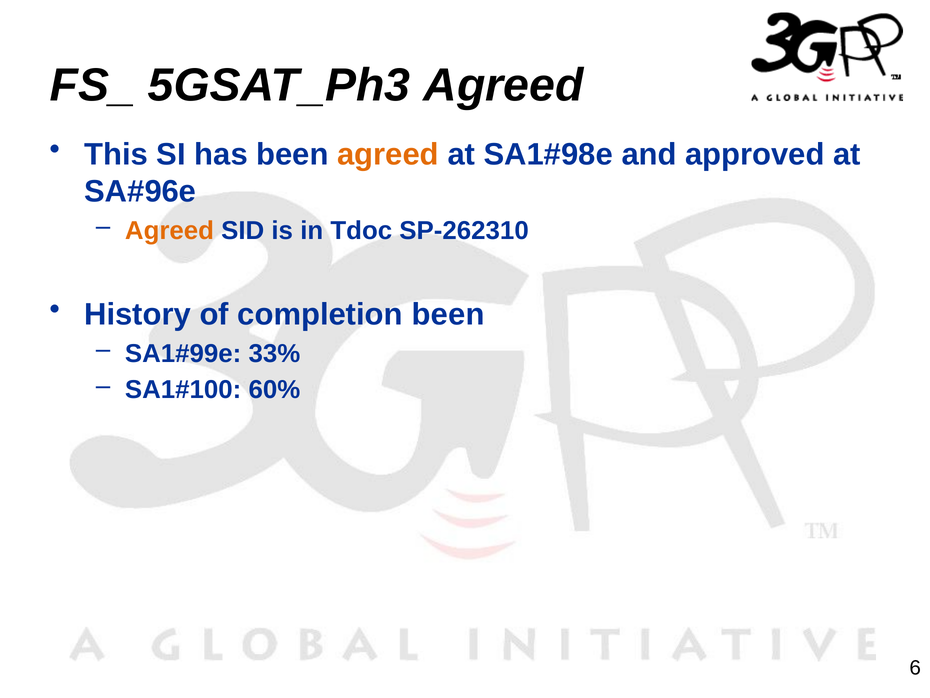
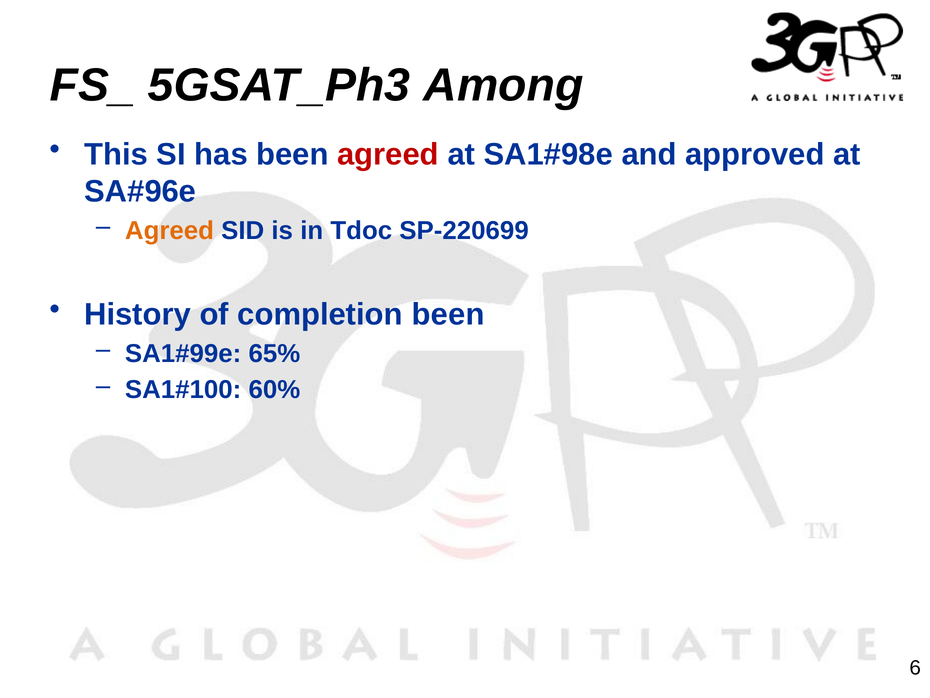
5GSAT_Ph3 Agreed: Agreed -> Among (503, 85)
agreed colour: orange -> red (388, 154)
SP-262310: SP-262310 -> SP-220699 (464, 230)
33%: 33% -> 65% (274, 353)
